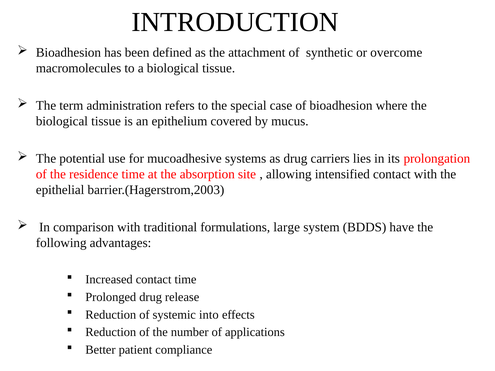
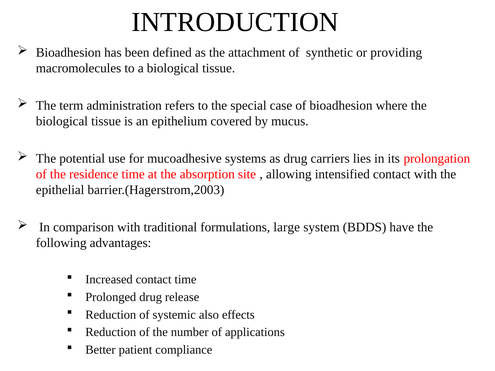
overcome: overcome -> providing (396, 52)
into: into -> also (209, 315)
